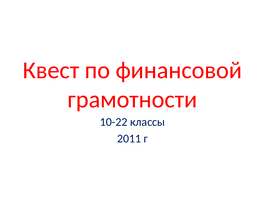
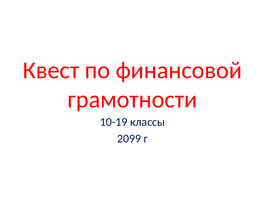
10-22: 10-22 -> 10-19 (114, 122)
2011: 2011 -> 2099 (129, 138)
